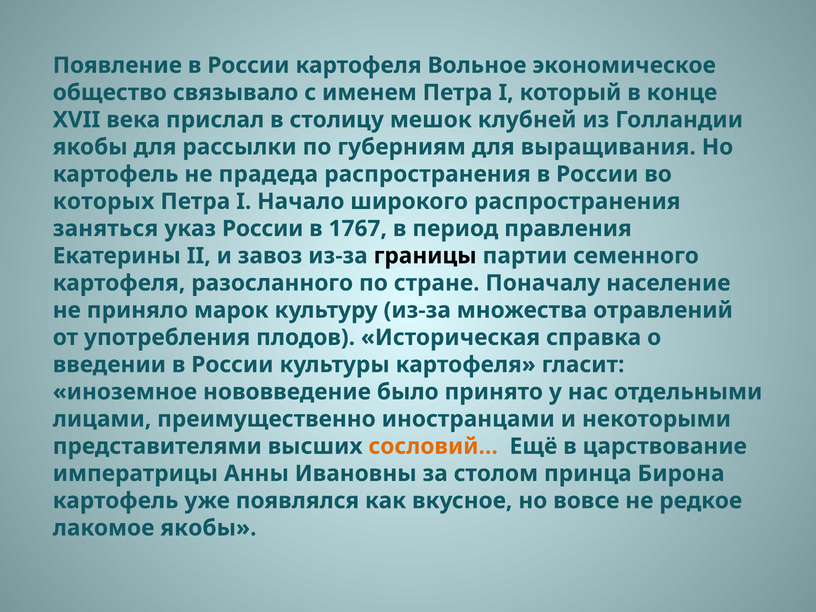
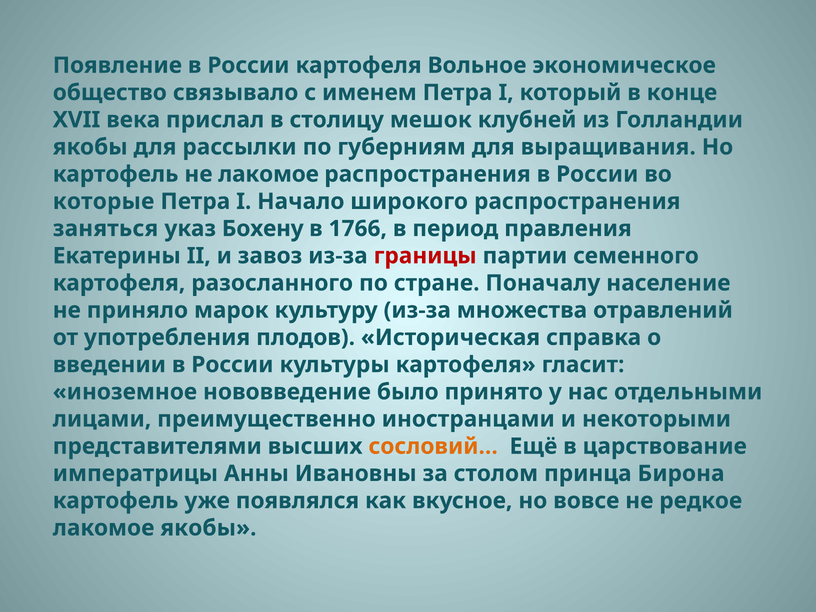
не прадеда: прадеда -> лакомое (269, 174)
которых: которых -> которые (104, 201)
указ России: России -> Бохену (263, 229)
1767: 1767 -> 1766 (358, 229)
границы colour: black -> red (425, 256)
